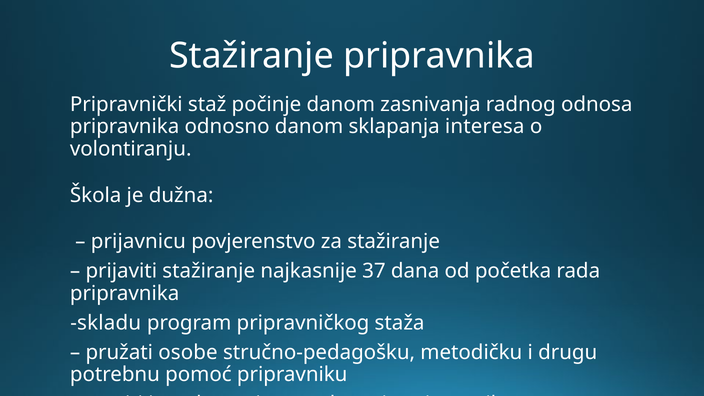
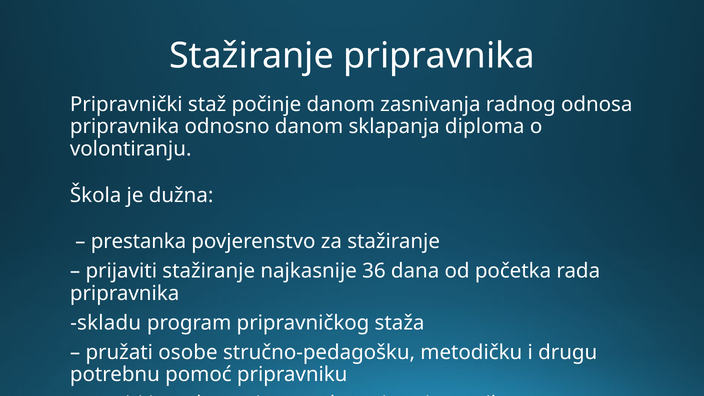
interesa: interesa -> diploma (485, 127)
prijavnicu: prijavnicu -> prestanka (138, 242)
37: 37 -> 36 (374, 271)
